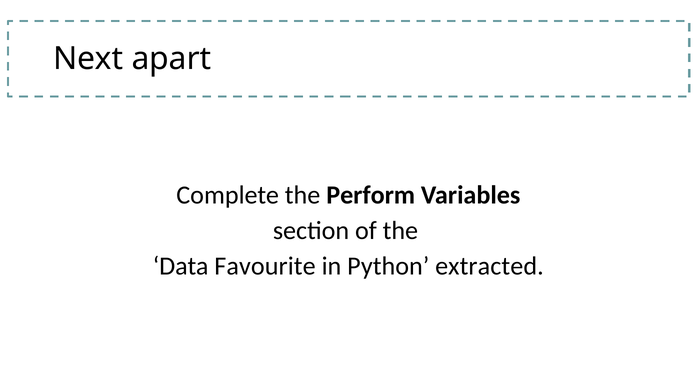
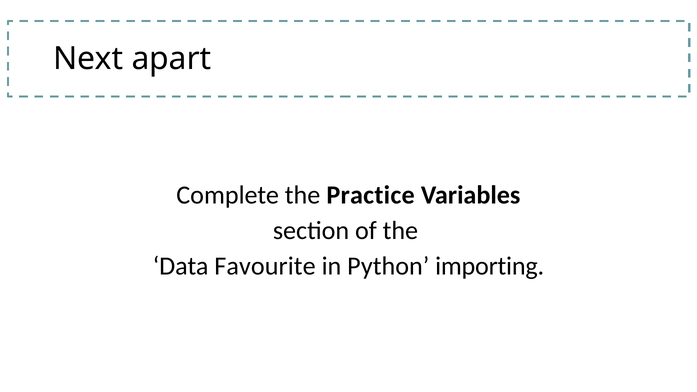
Perform: Perform -> Practice (371, 195)
extracted: extracted -> importing (490, 266)
